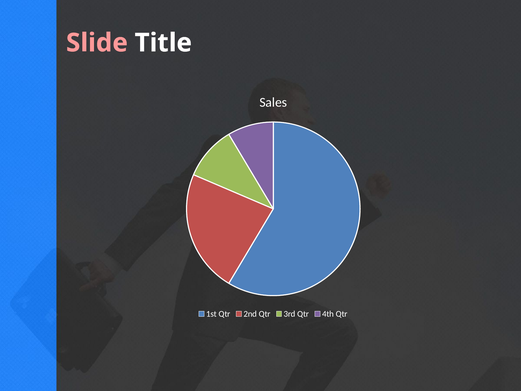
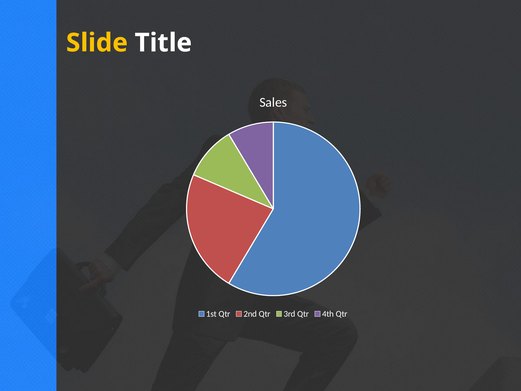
Slide colour: pink -> yellow (97, 43)
